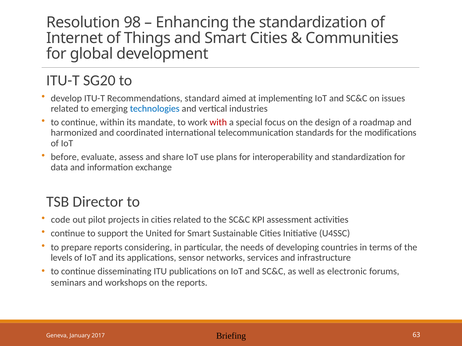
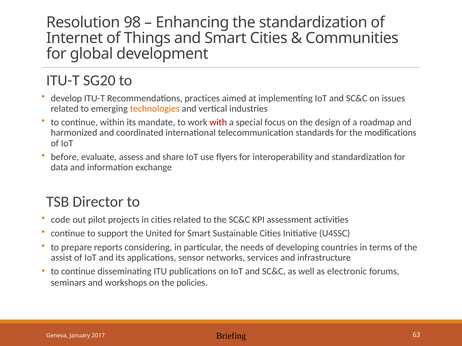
standard: standard -> practices (202, 98)
technologies colour: blue -> orange (155, 109)
plans: plans -> flyers (227, 157)
levels: levels -> assist (61, 258)
the reports: reports -> policies (192, 283)
